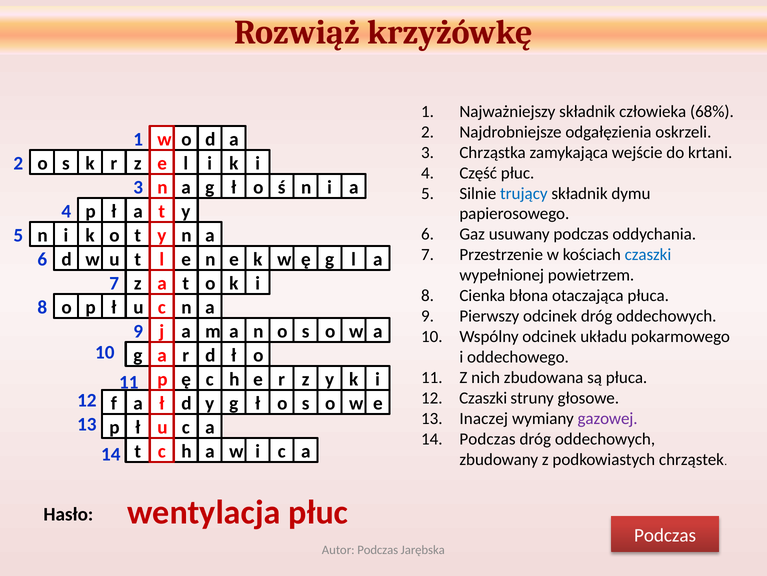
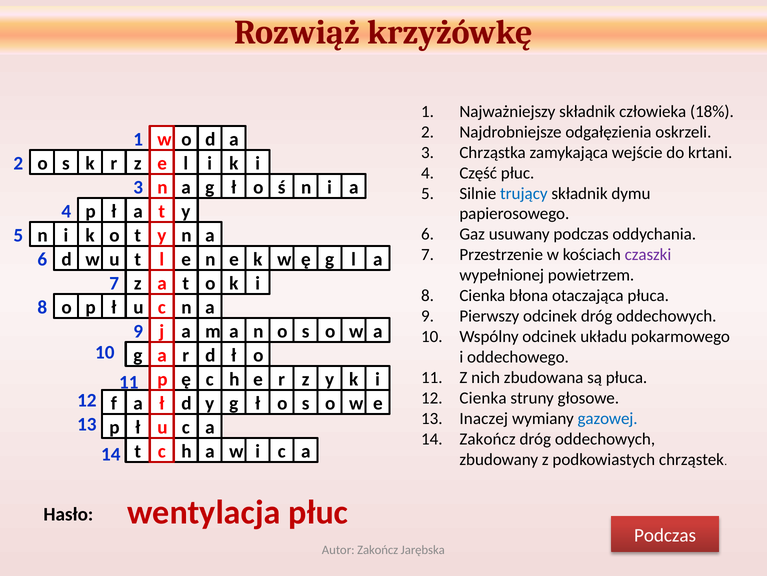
68%: 68% -> 18% (712, 111)
czaszki colour: blue -> purple (648, 254)
12 Czaszki: Czaszki -> Cienka (483, 398)
gazowej colour: purple -> blue (608, 418)
14 Podczas: Podczas -> Zakończ (488, 438)
Autor Podczas: Podczas -> Zakończ (378, 549)
